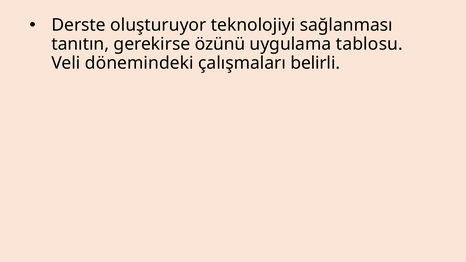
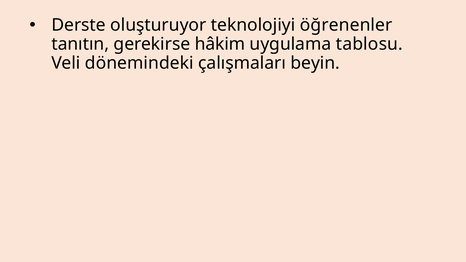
sağlanması: sağlanması -> öğrenenler (346, 25)
özünü: özünü -> hâkim (220, 44)
belirli: belirli -> beyin (315, 63)
